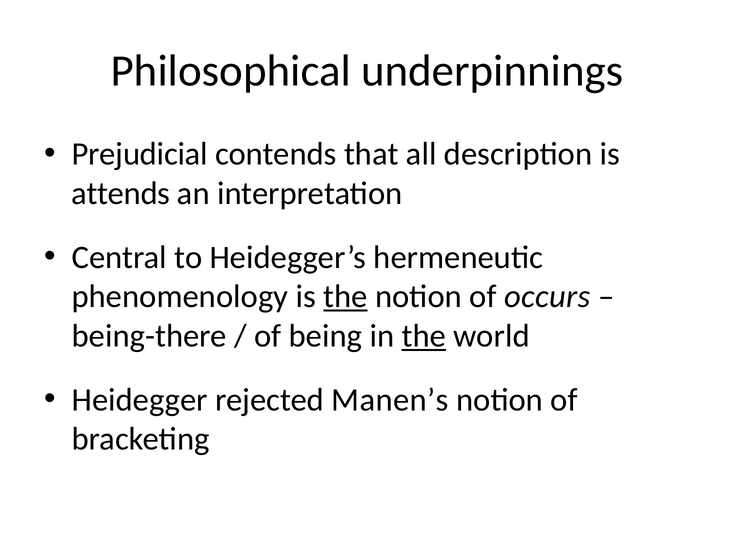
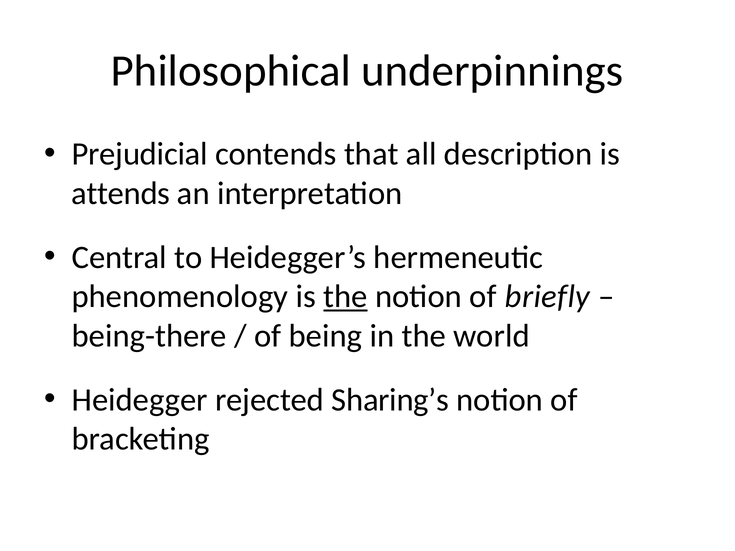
occurs: occurs -> briefly (547, 297)
the underline: present -> none (424, 336)
Manen’s: Manen’s -> Sharing’s (390, 400)
